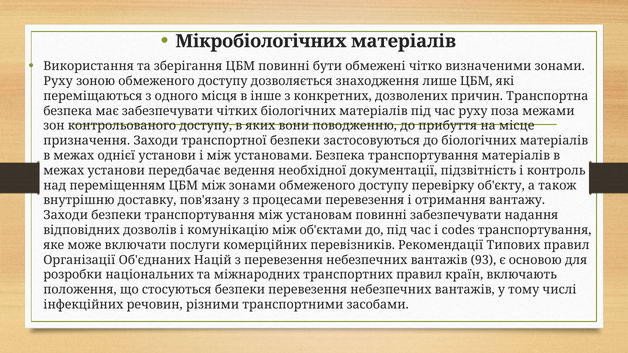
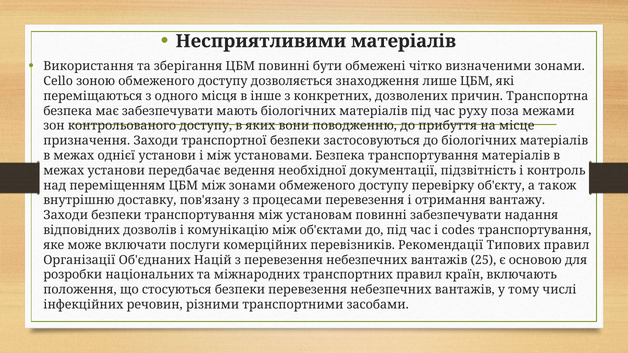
Мікробіологічних: Мікробіологічних -> Несприятливими (261, 41)
Руху: Руху -> Cello (58, 81)
чітких: чітких -> мають (237, 111)
93: 93 -> 25 (483, 260)
